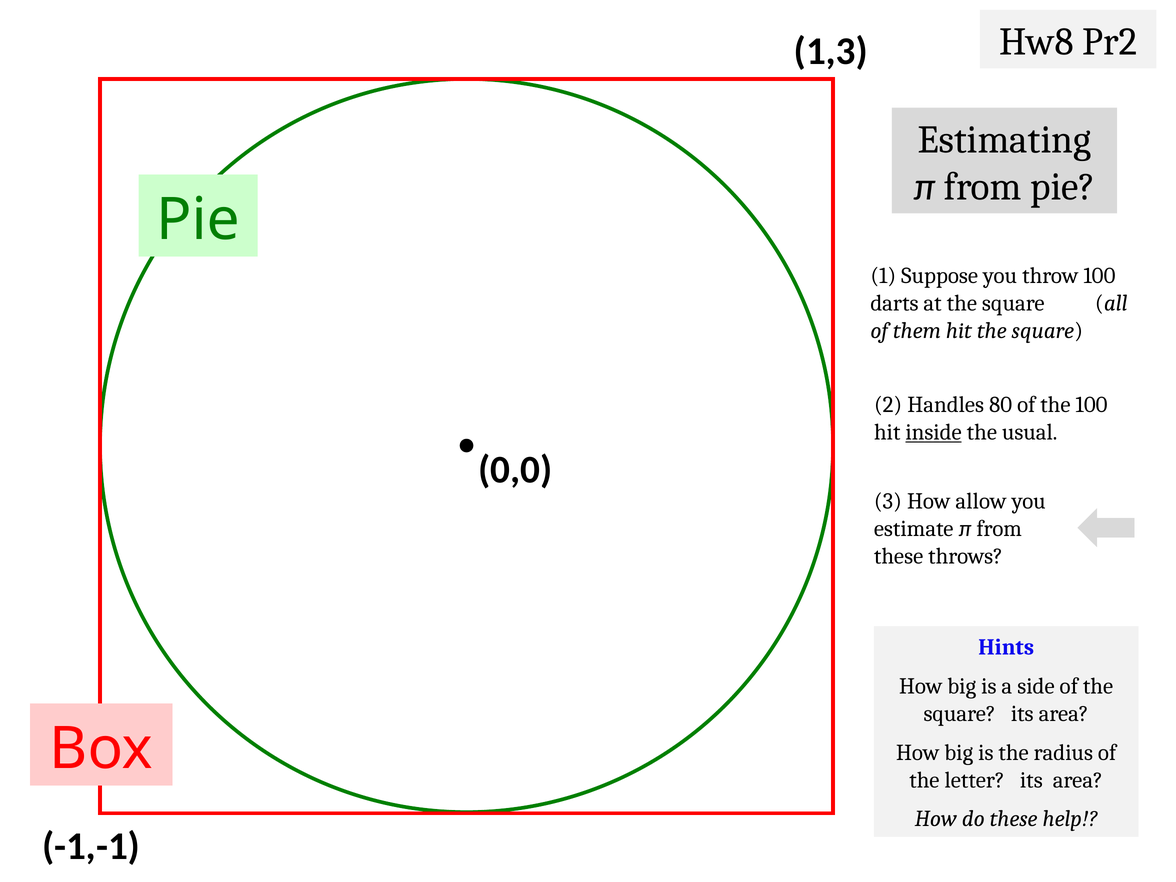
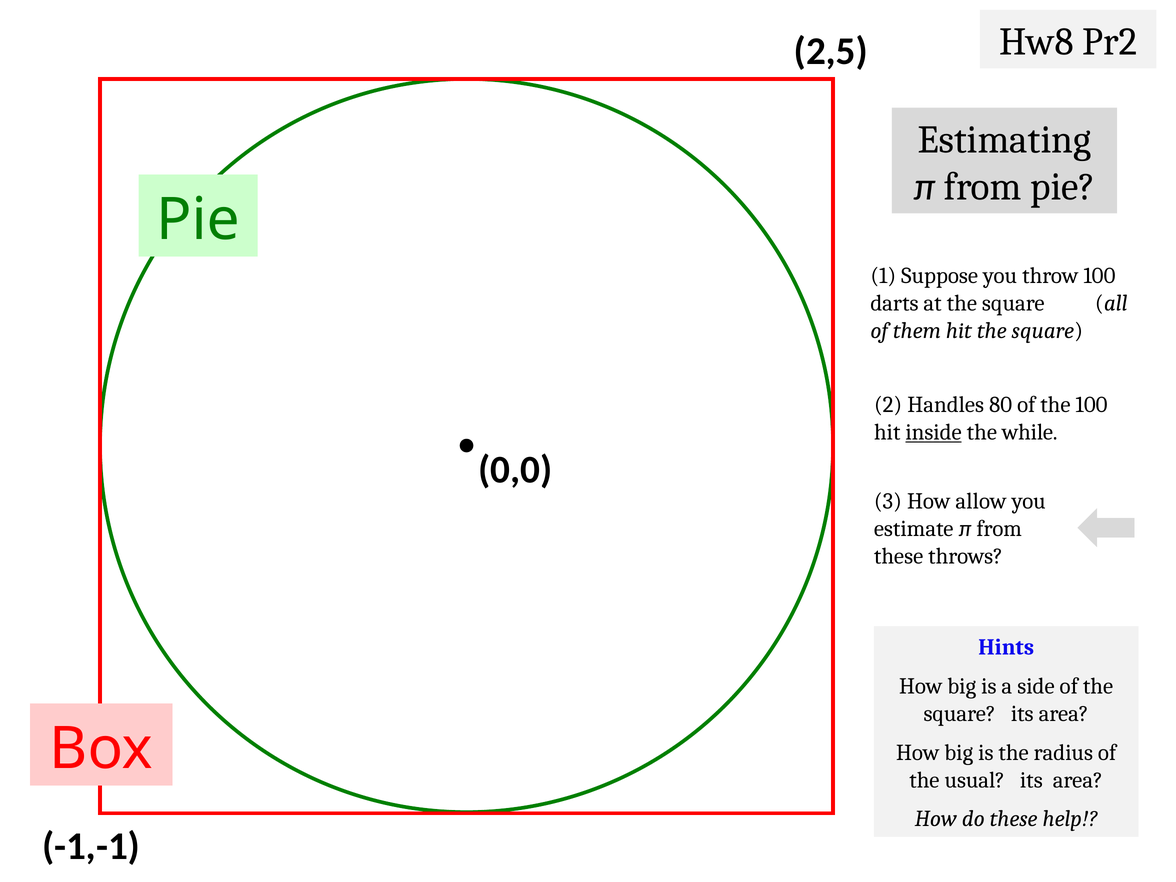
1,3: 1,3 -> 2,5 (831, 51)
usual: usual -> while (1030, 432)
letter: letter -> usual (975, 780)
